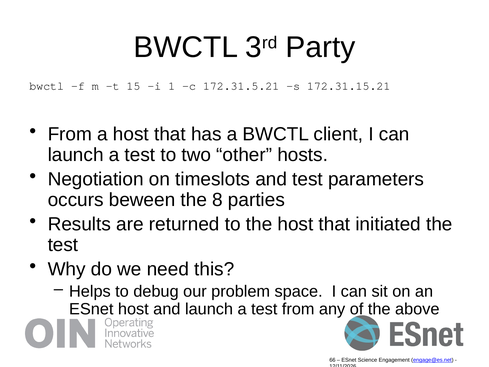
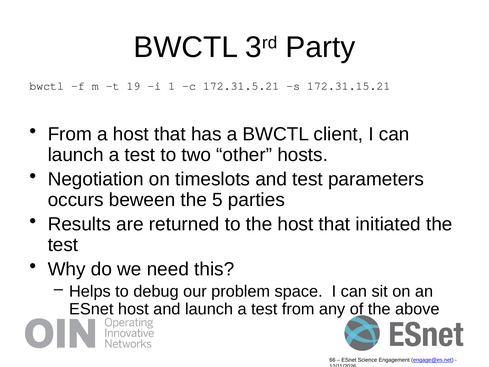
15: 15 -> 19 (133, 86)
8: 8 -> 5 (217, 200)
